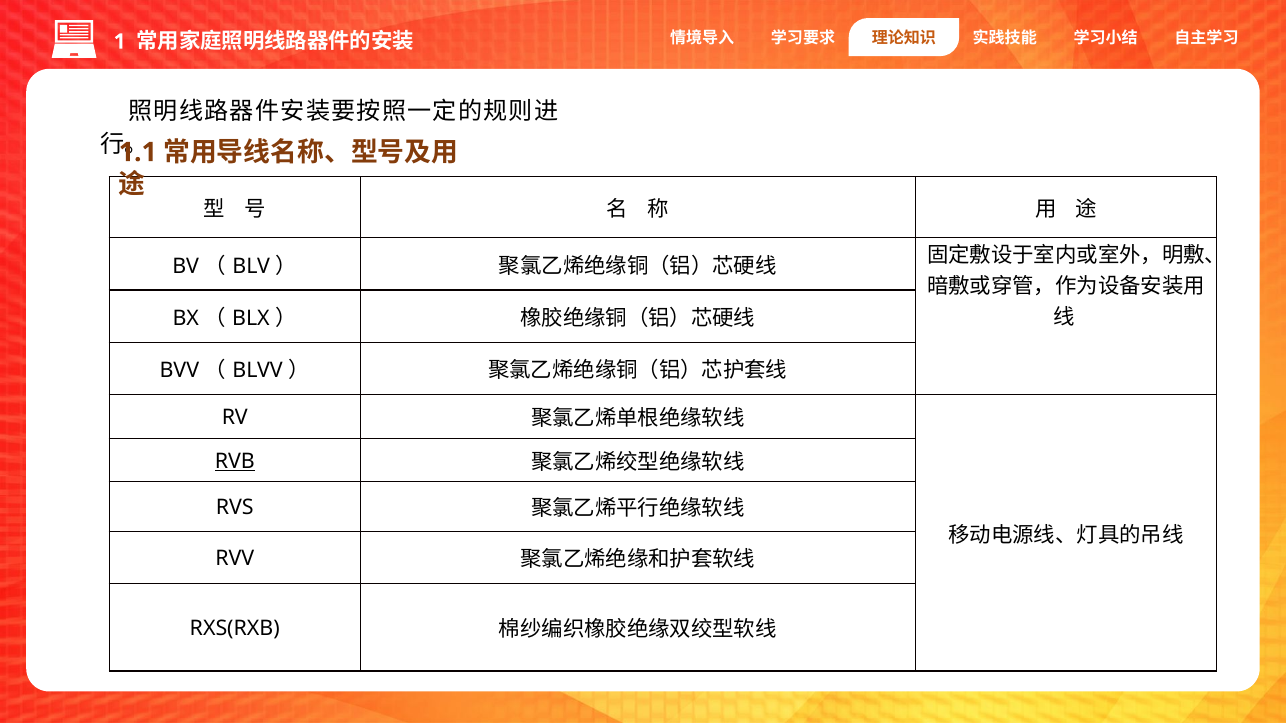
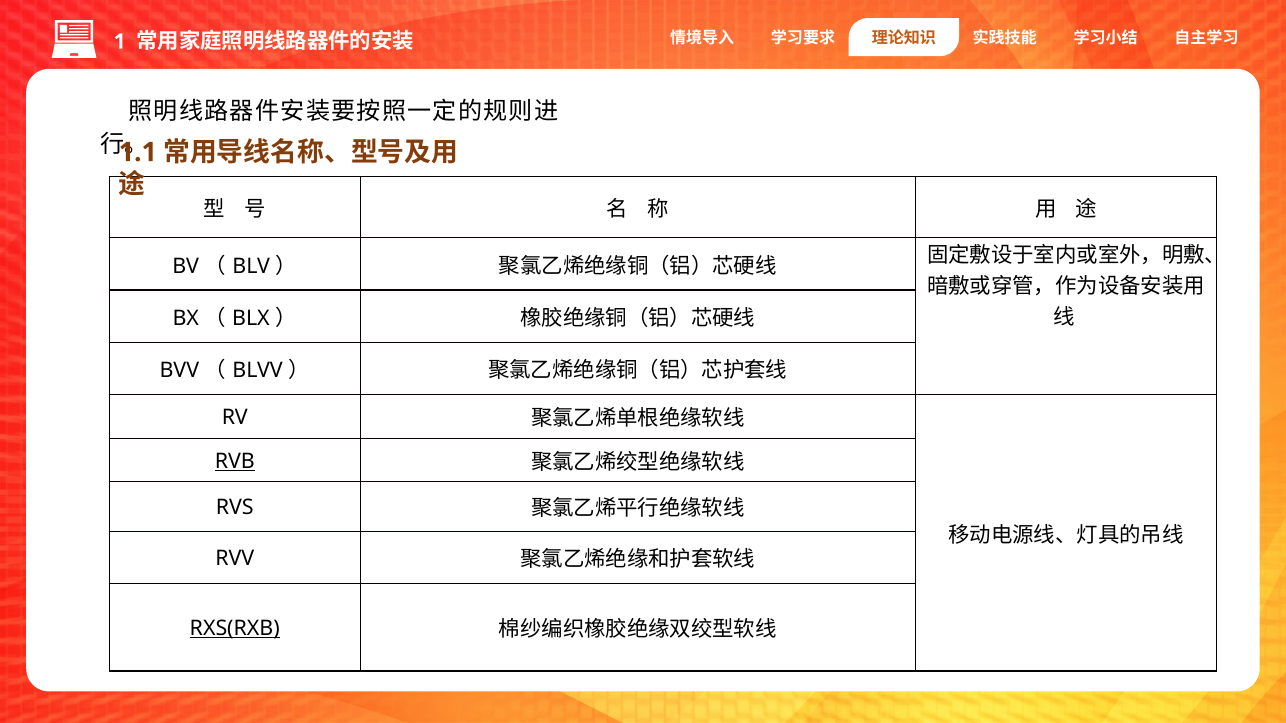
RXS(RXB underline: none -> present (235, 629)
